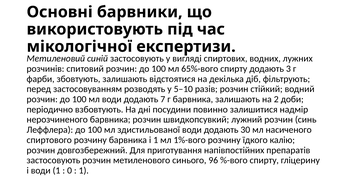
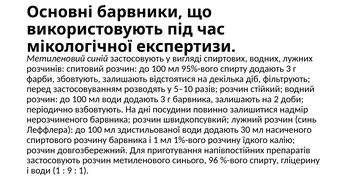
65%-вого: 65%-вого -> 95%-вого (200, 69)
води додають 7: 7 -> 3 (163, 99)
0: 0 -> 9 (70, 171)
